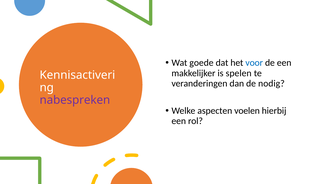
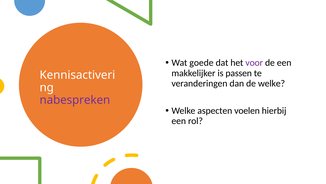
voor colour: blue -> purple (254, 63)
spelen: spelen -> passen (239, 73)
de nodig: nodig -> welke (271, 83)
